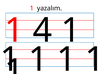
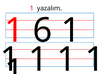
4: 4 -> 6 (42, 30)
